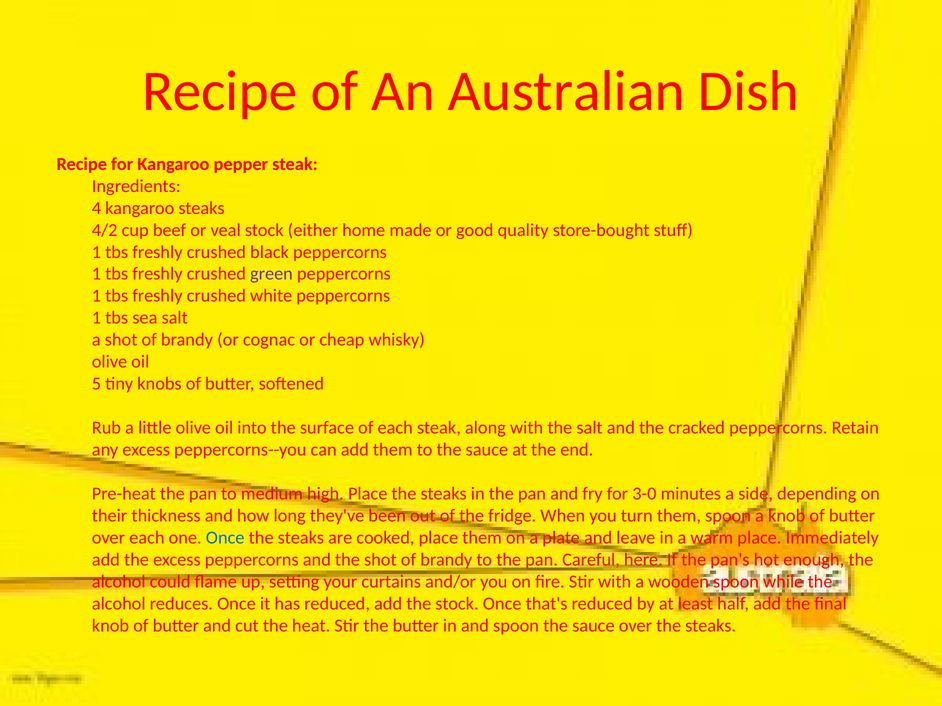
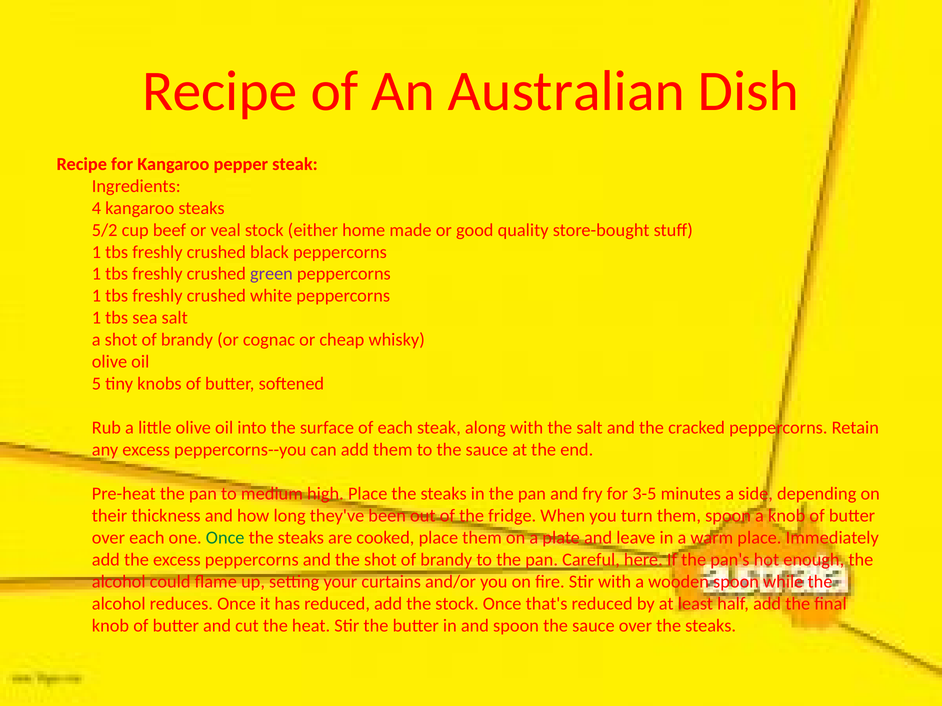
4/2: 4/2 -> 5/2 (105, 230)
3-0: 3-0 -> 3-5 (644, 494)
Once colour: blue -> green (225, 538)
